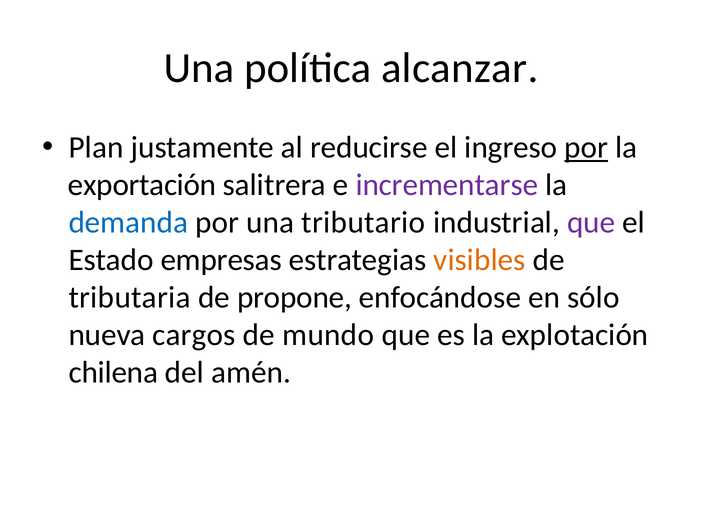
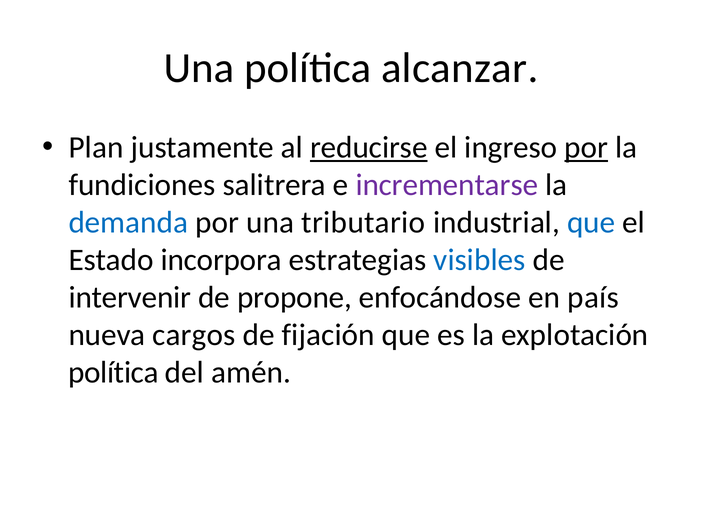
reducirse underline: none -> present (369, 147)
exportación: exportación -> fundiciones (142, 185)
que colour: purple -> blue (591, 222)
empresas: empresas -> incorpora (221, 260)
visibles colour: orange -> blue (479, 260)
tributaria: tributaria -> intervenir (130, 297)
sólo: sólo -> país (593, 297)
mundo: mundo -> fijación (328, 335)
chilena: chilena -> política (113, 372)
